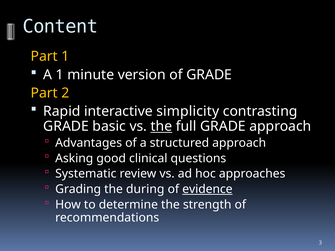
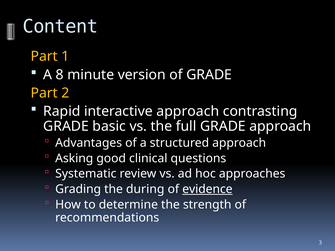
A 1: 1 -> 8 (60, 75)
interactive simplicity: simplicity -> approach (188, 111)
the underline: present -> none (161, 126)
